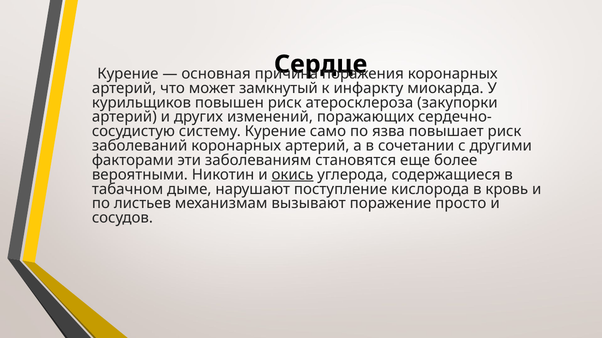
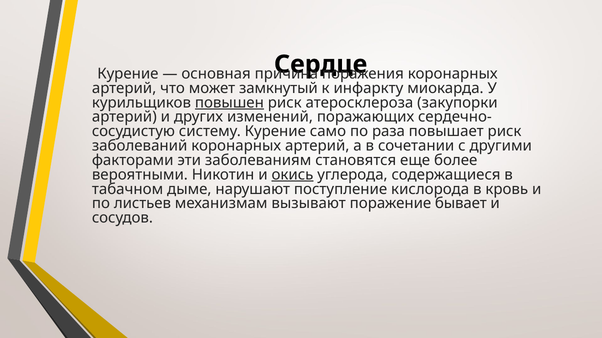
повышен underline: none -> present (229, 103)
язва: язва -> раза (388, 132)
просто: просто -> бывает (461, 204)
